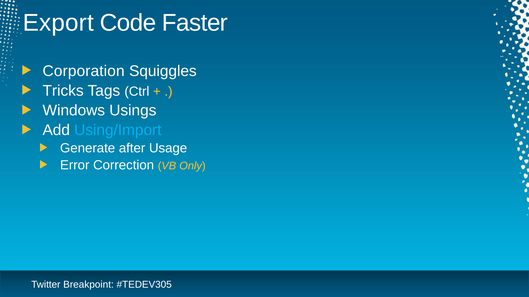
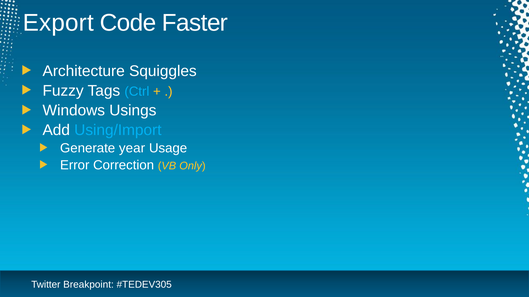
Corporation: Corporation -> Architecture (84, 71)
Tricks: Tricks -> Fuzzy (63, 91)
Ctrl colour: white -> light blue (137, 92)
after: after -> year (132, 149)
